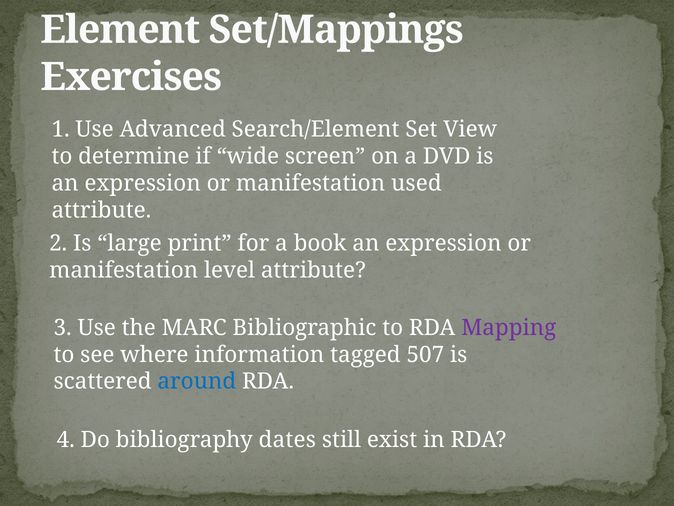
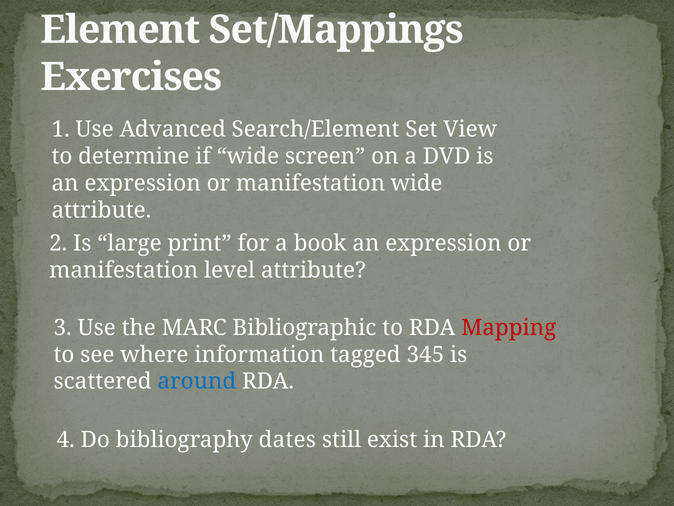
manifestation used: used -> wide (417, 183)
Mapping colour: purple -> red (509, 327)
507: 507 -> 345 (425, 354)
